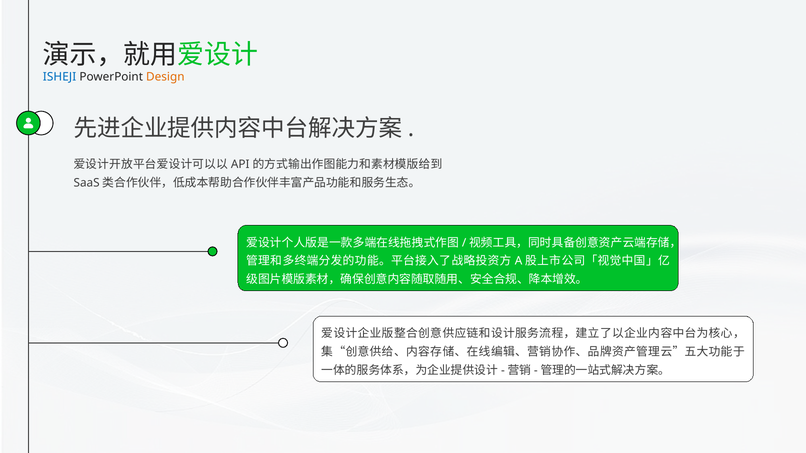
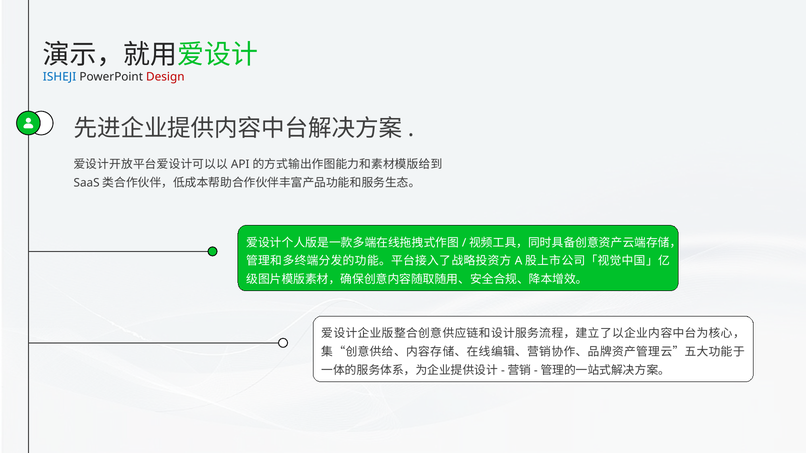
Design colour: orange -> red (165, 77)
